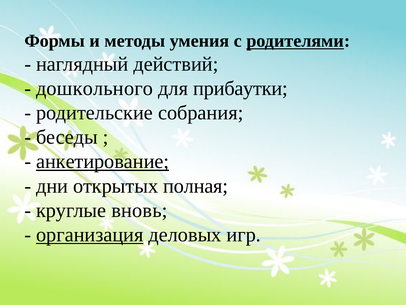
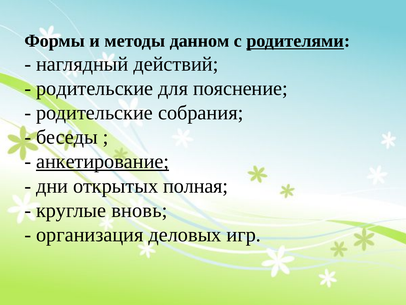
умения: умения -> данном (200, 41)
дошкольного: дошкольного -> родительские (95, 88)
прибаутки: прибаутки -> пояснение (240, 88)
организация underline: present -> none (90, 234)
